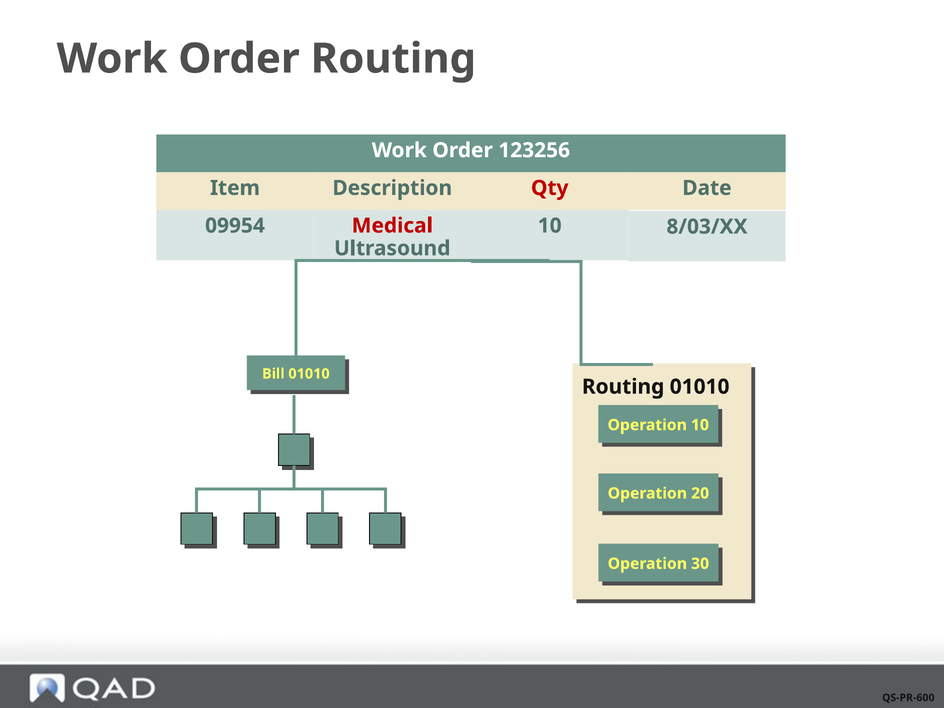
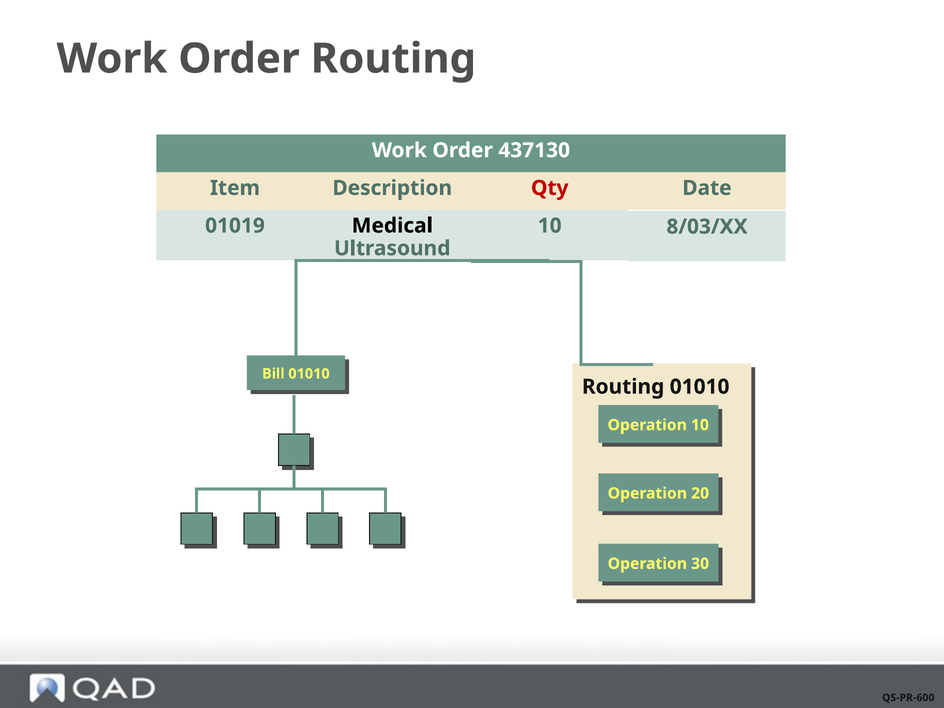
123256: 123256 -> 437130 (534, 150)
09954: 09954 -> 01019 (235, 226)
Medical colour: red -> black (392, 226)
